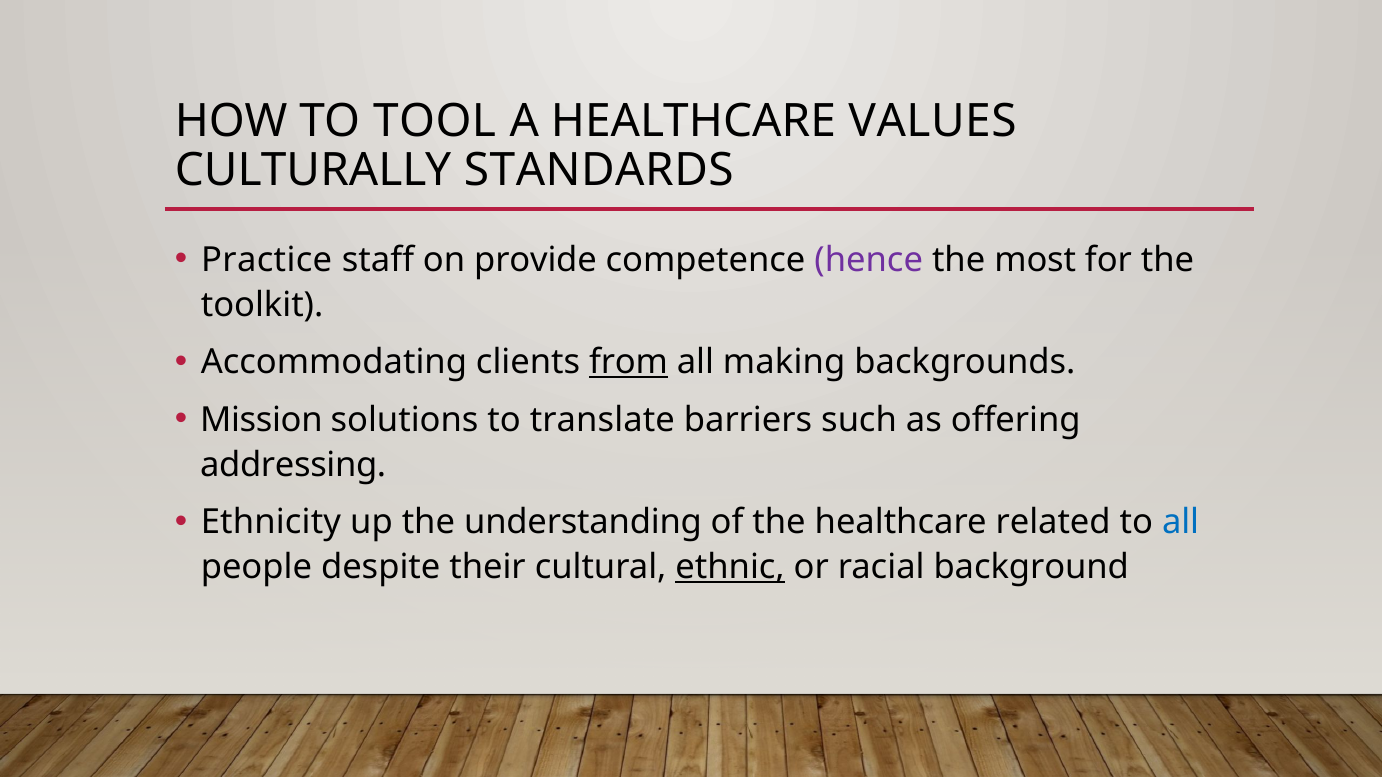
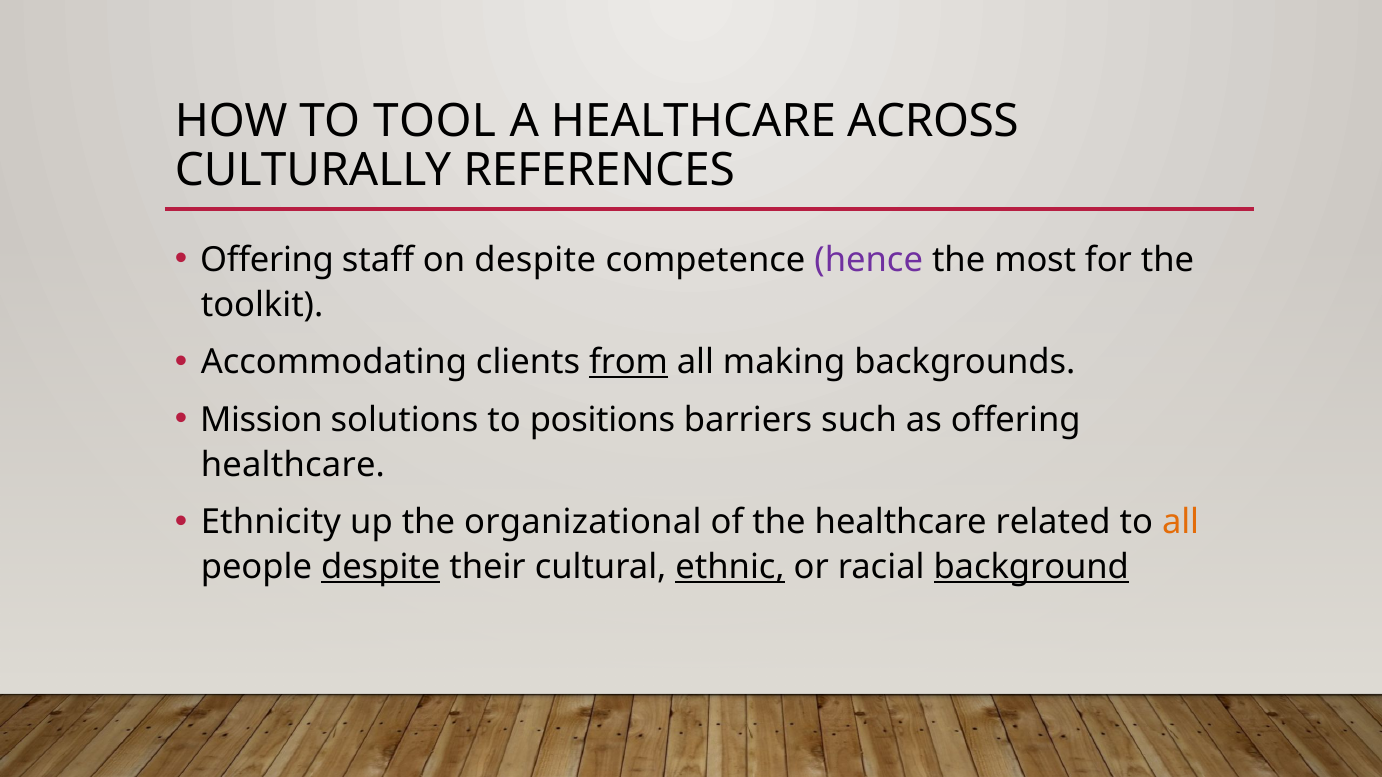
VALUES: VALUES -> ACROSS (933, 121)
STANDARDS: STANDARDS -> REFERENCES (599, 171)
Practice: Practice -> Offering (267, 260)
on provide: provide -> despite (535, 260)
translate: translate -> positions (602, 420)
addressing: addressing -> healthcare (293, 465)
understanding: understanding -> organizational (583, 523)
all colour: blue -> orange (1181, 523)
despite underline: none -> present (381, 568)
background underline: none -> present (1031, 568)
